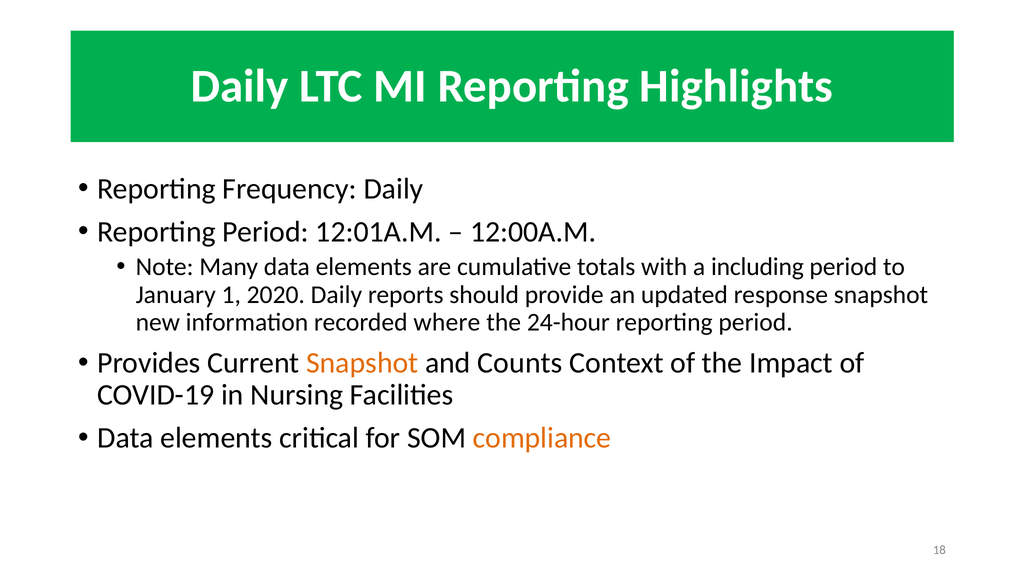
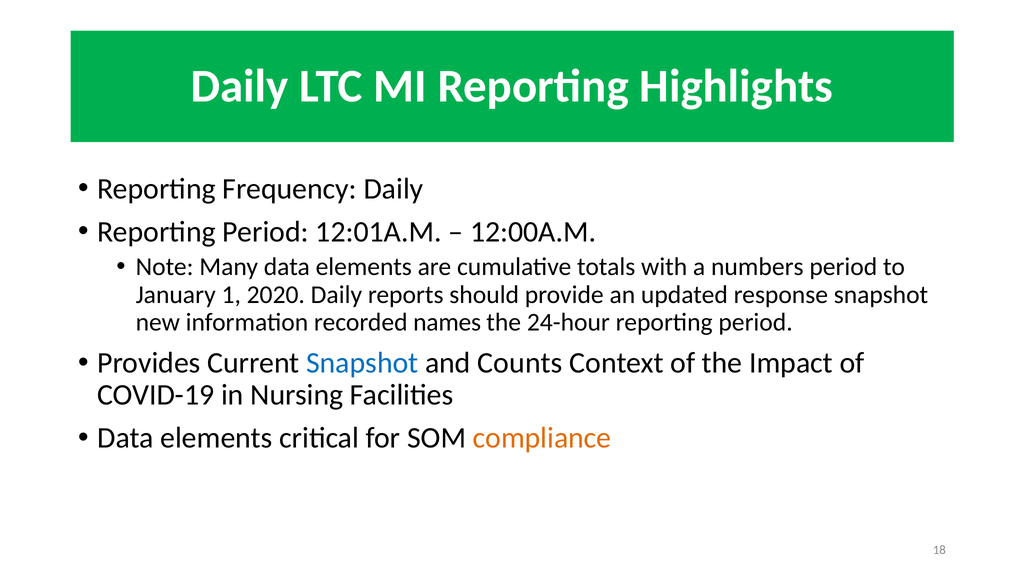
including: including -> numbers (757, 267)
where: where -> names (447, 322)
Snapshot colour: orange -> blue (362, 363)
